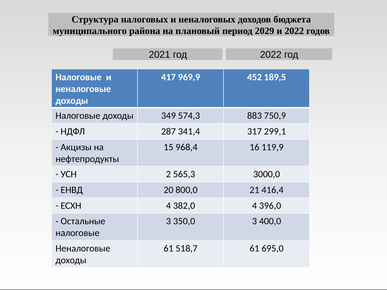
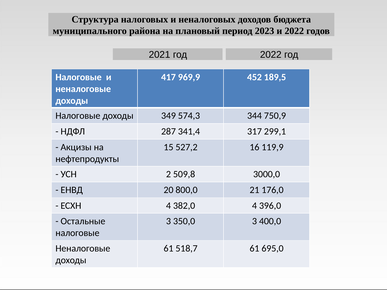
2029: 2029 -> 2023 (265, 31)
883: 883 -> 344 (254, 116)
968,4: 968,4 -> 527,2 (187, 147)
565,3: 565,3 -> 509,8 (184, 174)
416,4: 416,4 -> 176,0 (273, 190)
